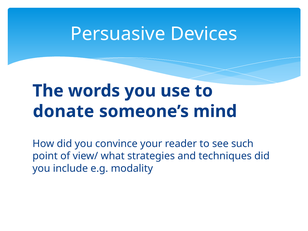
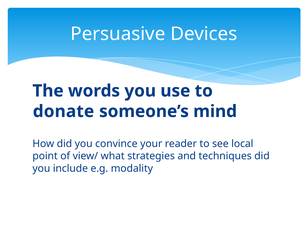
such: such -> local (242, 144)
